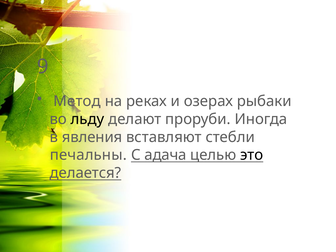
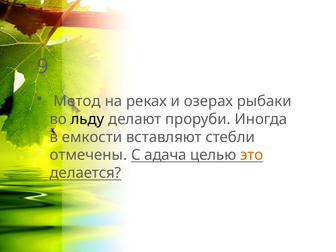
явления: явления -> емкости (92, 137)
печальны: печальны -> отмечены (88, 155)
это colour: black -> orange (252, 155)
